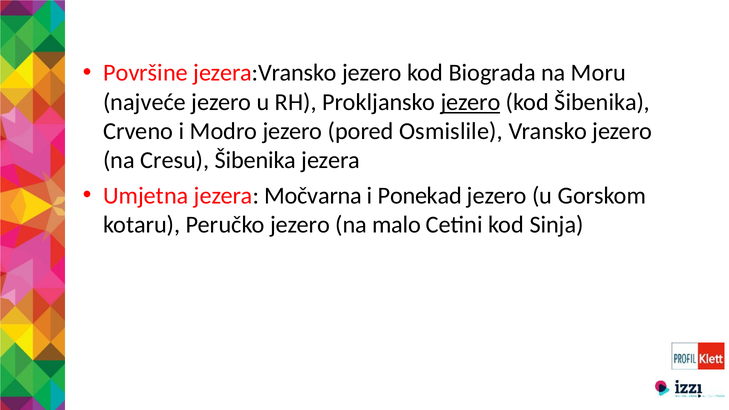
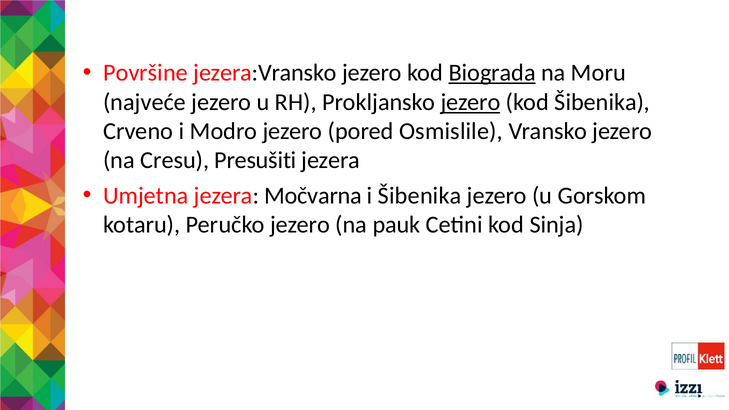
Biograda underline: none -> present (492, 73)
Cresu Šibenika: Šibenika -> Presušiti (255, 160)
i Ponekad: Ponekad -> Šibenika (420, 196)
malo: malo -> pauk (396, 225)
